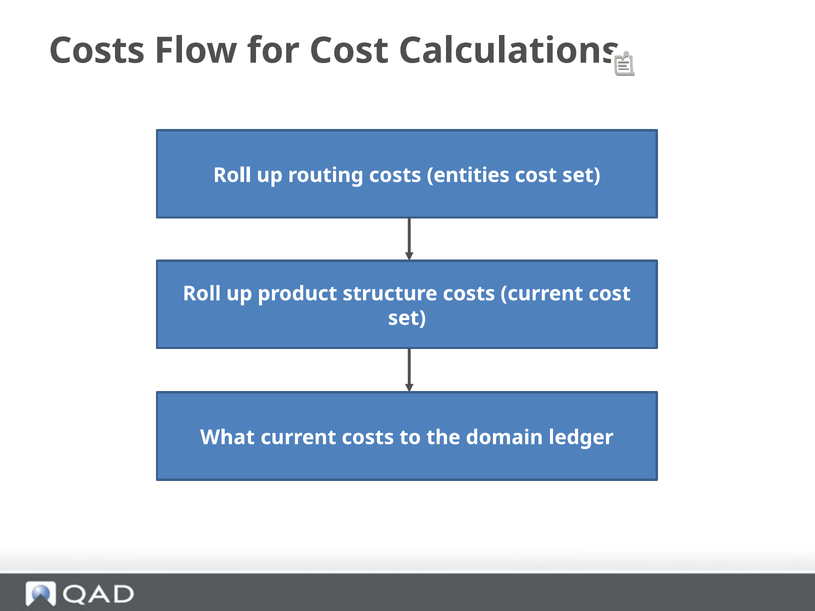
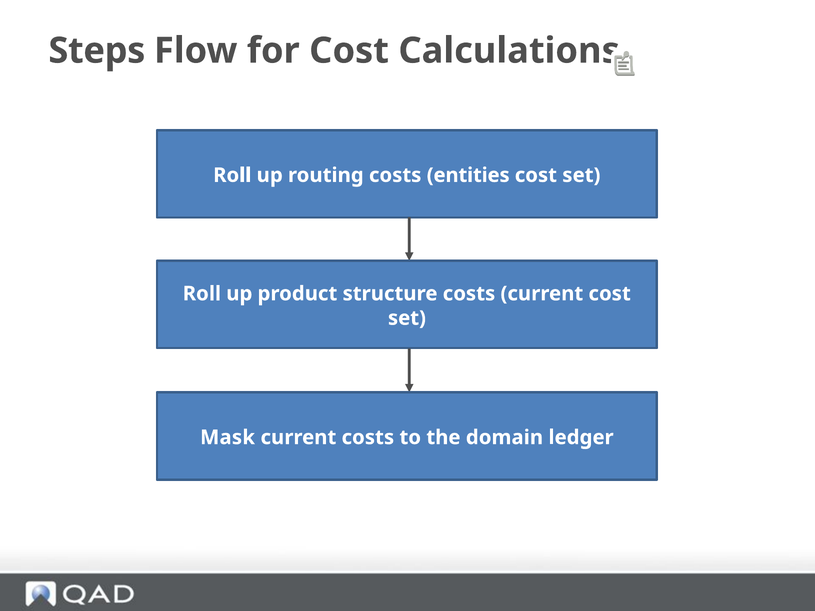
Costs: Costs -> Steps (97, 51)
What: What -> Mask (228, 438)
